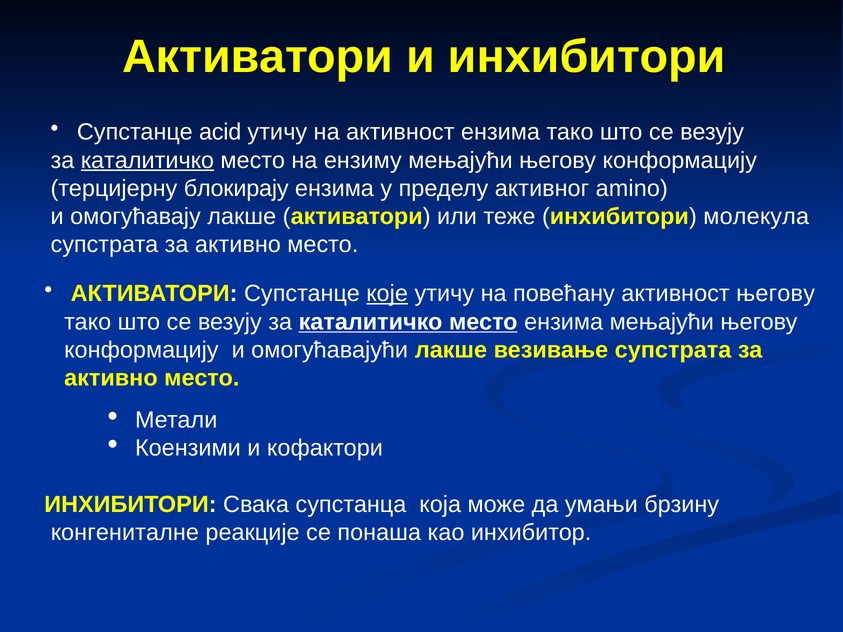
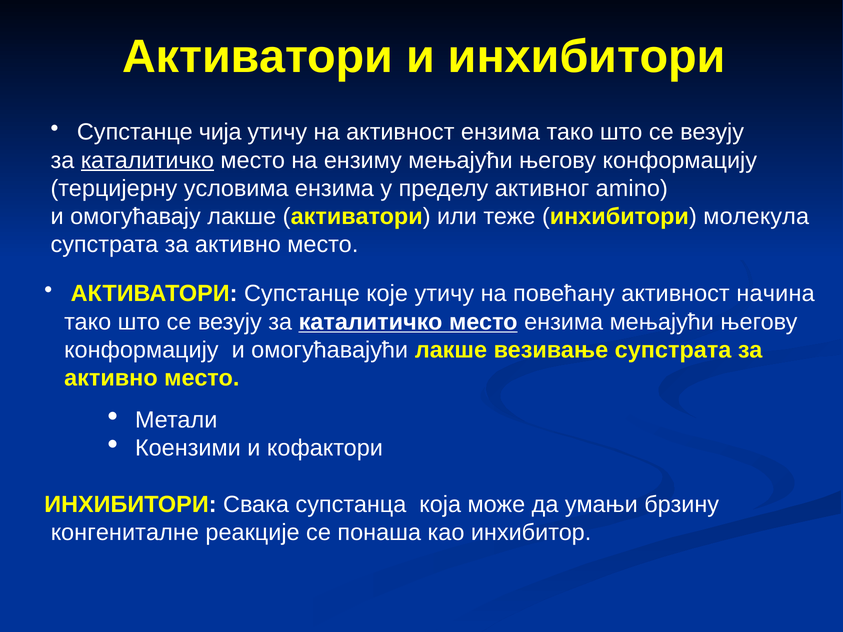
acid: acid -> чија (220, 132)
блокирају: блокирају -> условима (236, 188)
које underline: present -> none (387, 294)
активност његову: његову -> начина (776, 294)
